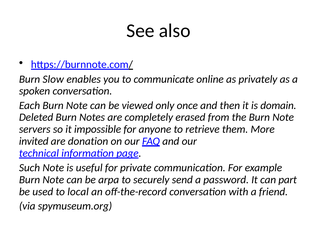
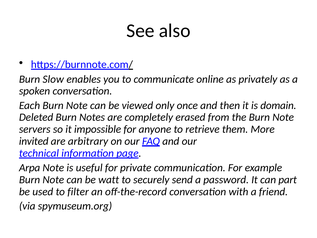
donation: donation -> arbitrary (88, 141)
Such: Such -> Arpa (30, 168)
arpa: arpa -> watt (109, 180)
local: local -> filter (78, 191)
